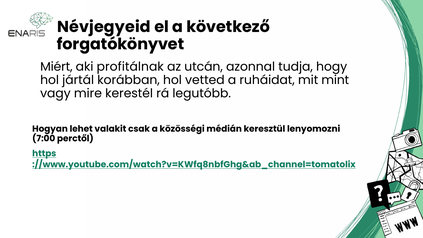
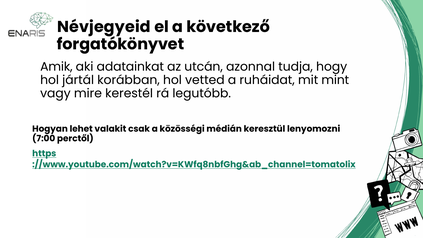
Miért: Miért -> Amik (56, 67)
profitálnak: profitálnak -> adatainkat (130, 67)
